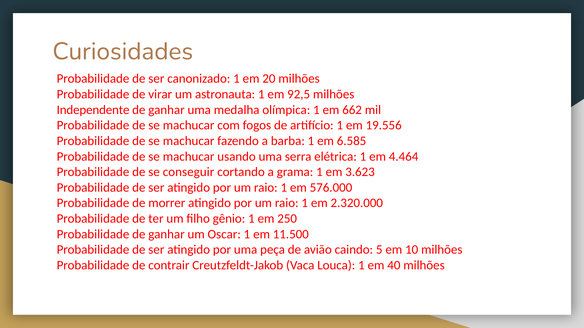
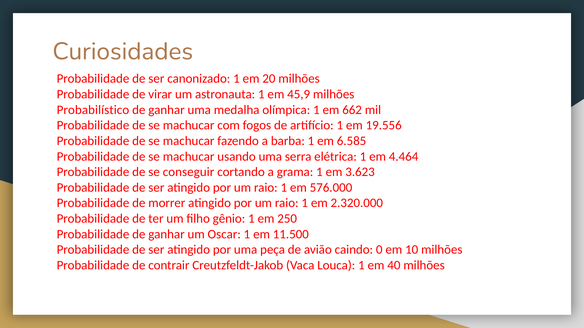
92,5: 92,5 -> 45,9 (299, 94)
Independente: Independente -> Probabilístico (93, 110)
5: 5 -> 0 (379, 250)
